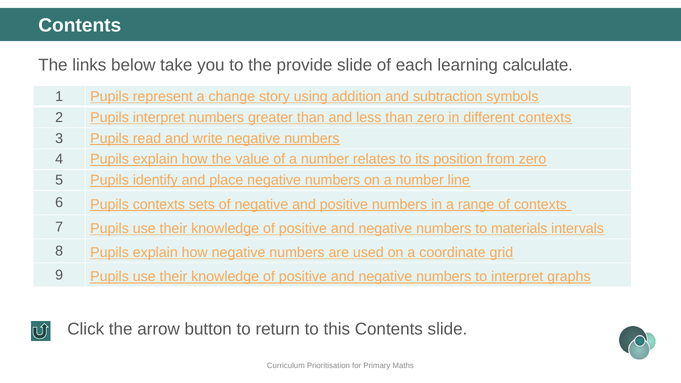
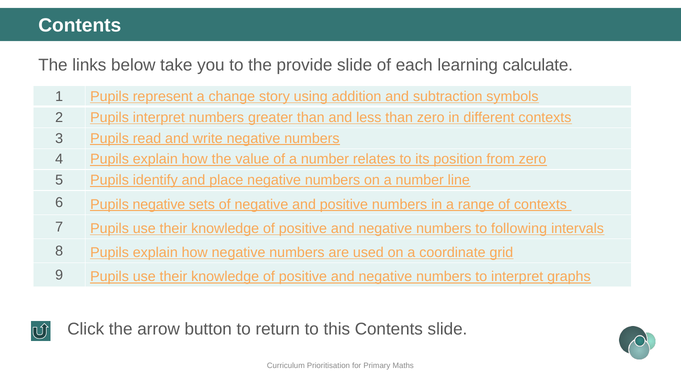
Pupils contexts: contexts -> negative (159, 204)
materials: materials -> following (519, 228)
